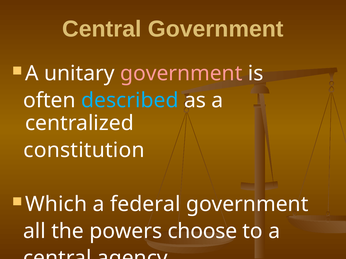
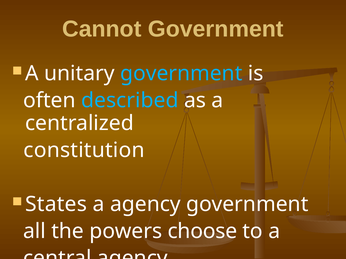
Central: Central -> Cannot (102, 29)
government colour: pink -> light blue (181, 74)
Which: Which -> States (56, 205)
a federal: federal -> agency (145, 205)
